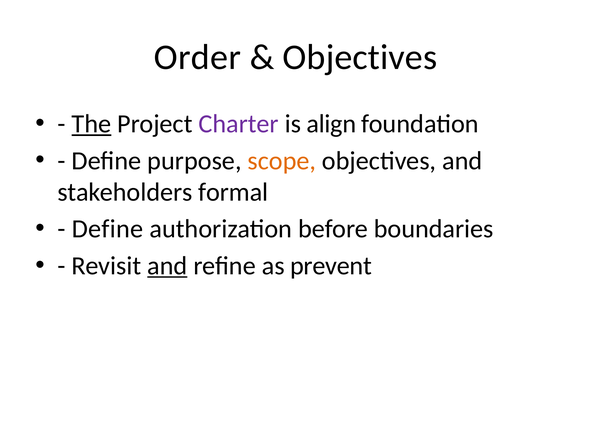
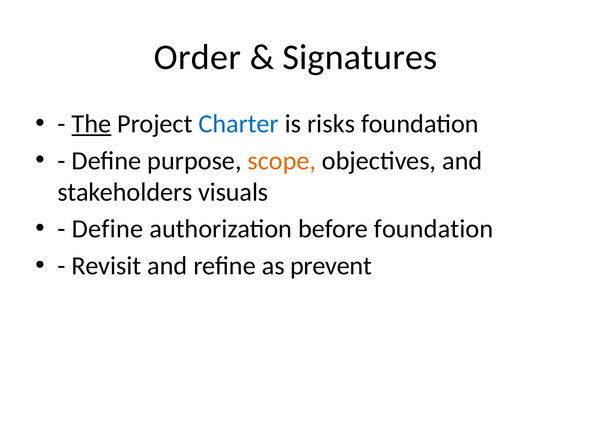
Objectives: Objectives -> Signatures (360, 57)
Charter colour: purple -> blue (239, 124)
align: align -> risks (331, 124)
formal: formal -> visuals (233, 192)
before boundaries: boundaries -> foundation (434, 229)
and underline: present -> none (167, 266)
